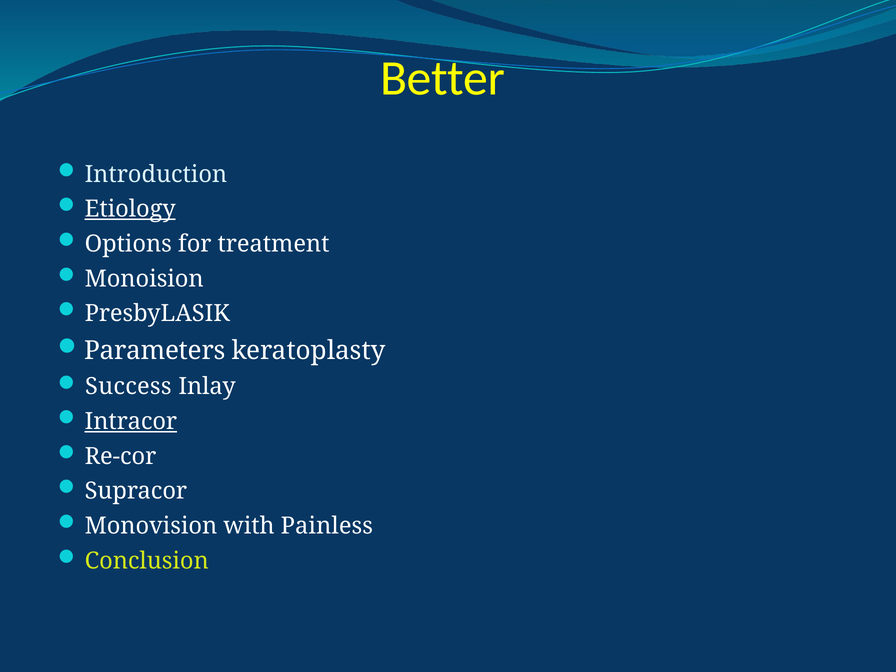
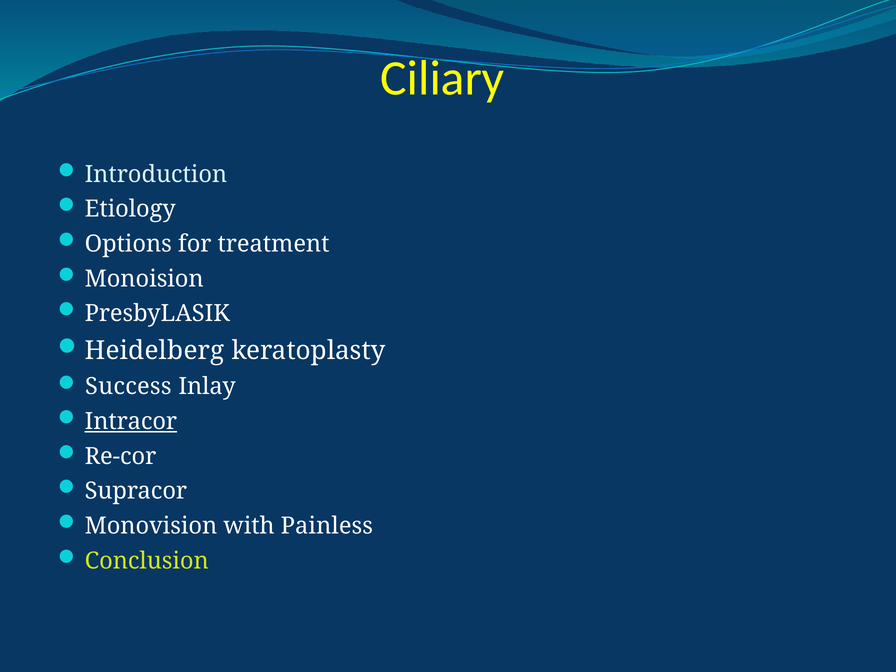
Better: Better -> Ciliary (442, 79)
Etiology underline: present -> none (130, 209)
Parameters: Parameters -> Heidelberg (155, 351)
